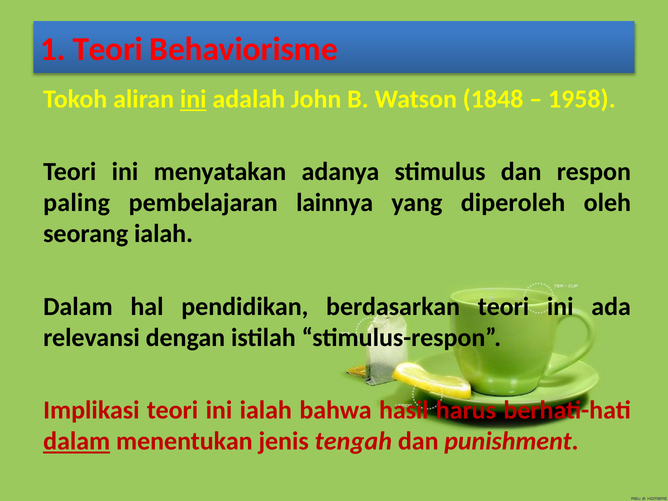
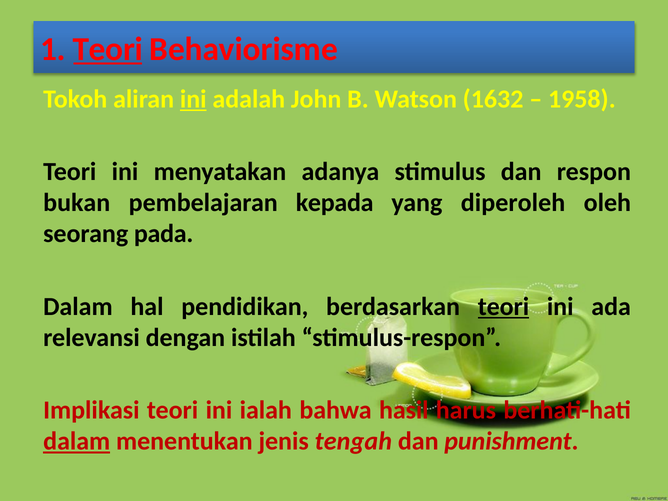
Teori underline: none -> present (108, 49)
1848: 1848 -> 1632 (493, 99)
paling: paling -> bukan (77, 203)
lainnya: lainnya -> kepada (335, 203)
seorang ialah: ialah -> pada (164, 234)
teori underline: none -> present (503, 306)
